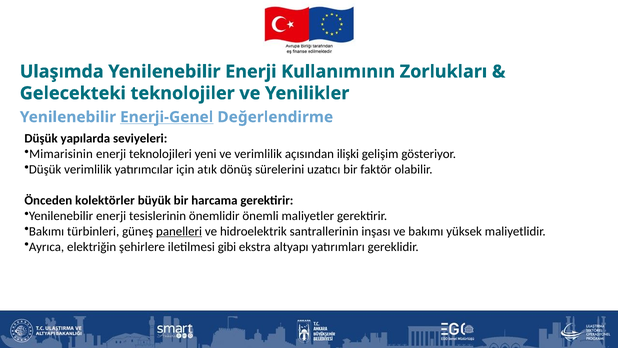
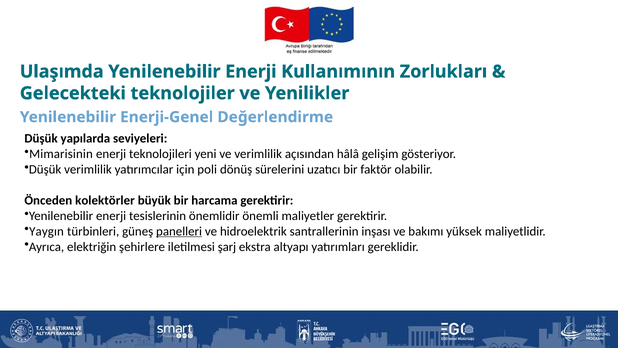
Enerji-Genel underline: present -> none (167, 117)
ilişki: ilişki -> hâlâ (348, 154)
atık: atık -> poli (207, 169)
Bakımı: Bakımı -> Yaygın (47, 231)
gibi: gibi -> şarj (227, 247)
